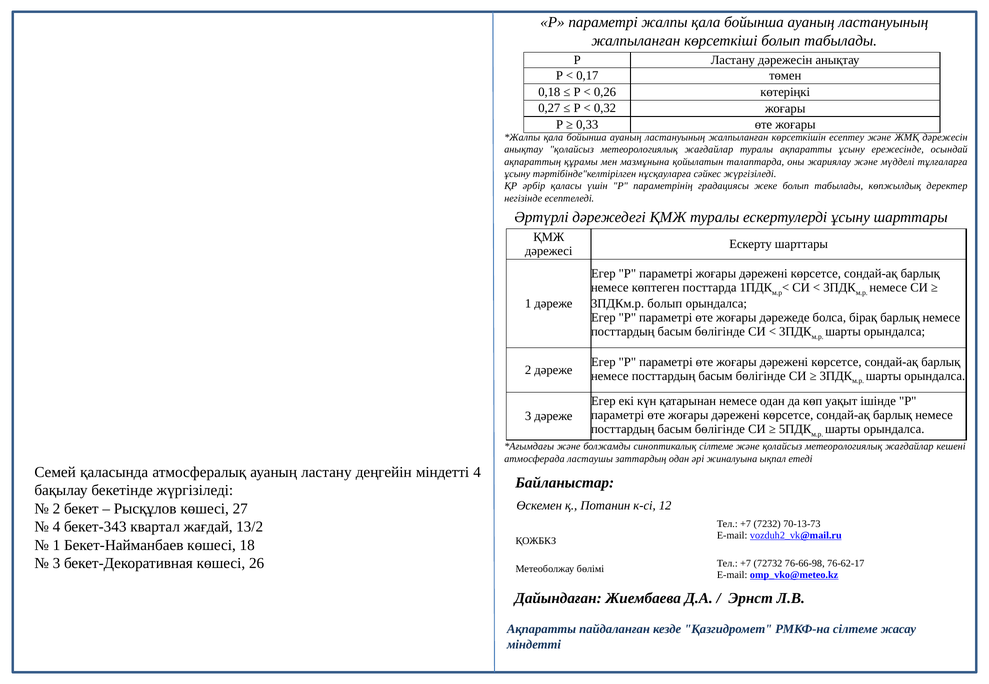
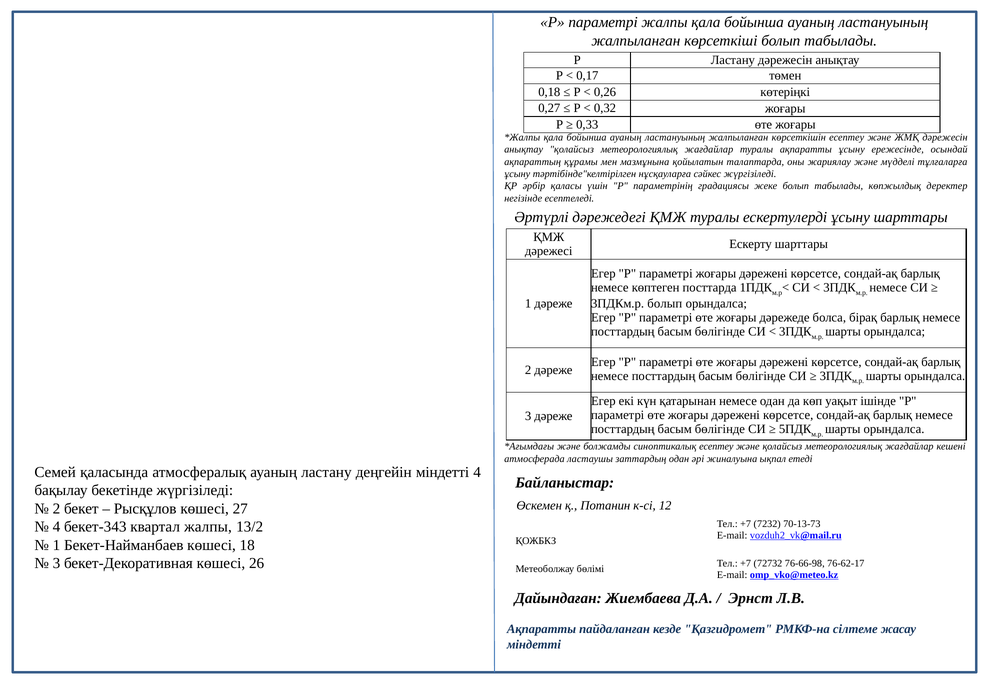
синоптикалық сілтеме: сілтеме -> есептеу (716, 447)
квартал жағдай: жағдай -> жалпы (208, 527)
